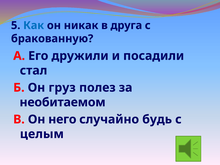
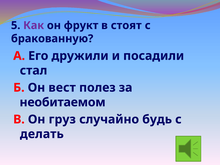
Как colour: blue -> purple (34, 25)
никак: никак -> фрукт (81, 25)
друга: друга -> стоят (126, 25)
груз: груз -> вест (62, 88)
него: него -> груз (62, 119)
целым: целым -> делать (42, 134)
